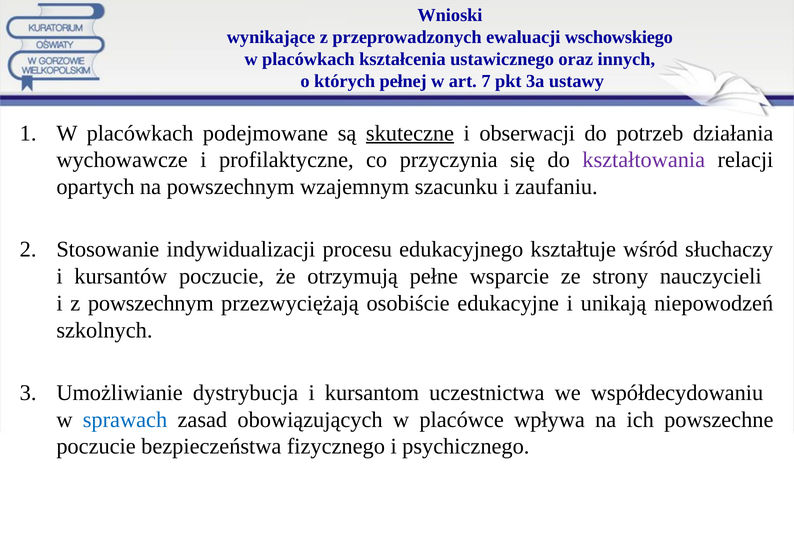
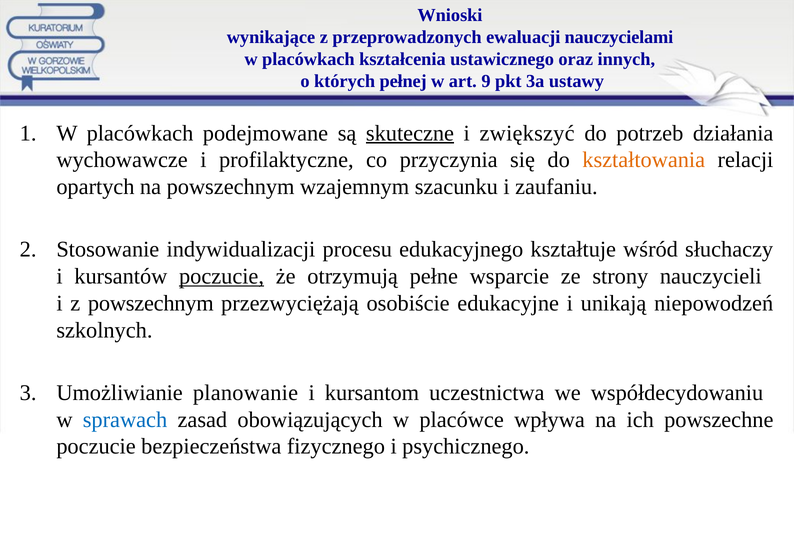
wschowskiego: wschowskiego -> nauczycielami (619, 37)
7: 7 -> 9 (486, 81)
obserwacji: obserwacji -> zwiększyć (527, 133)
kształtowania colour: purple -> orange (644, 160)
poczucie underline: none -> present (222, 276)
dystrybucja: dystrybucja -> planowanie (246, 393)
